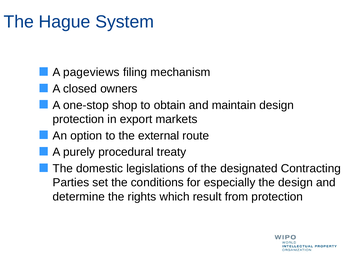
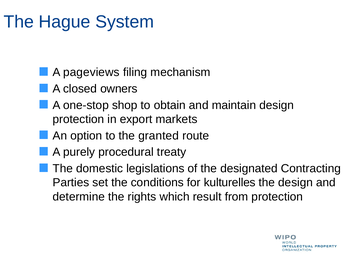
external: external -> granted (159, 136)
especially: especially -> kulturelles (230, 183)
